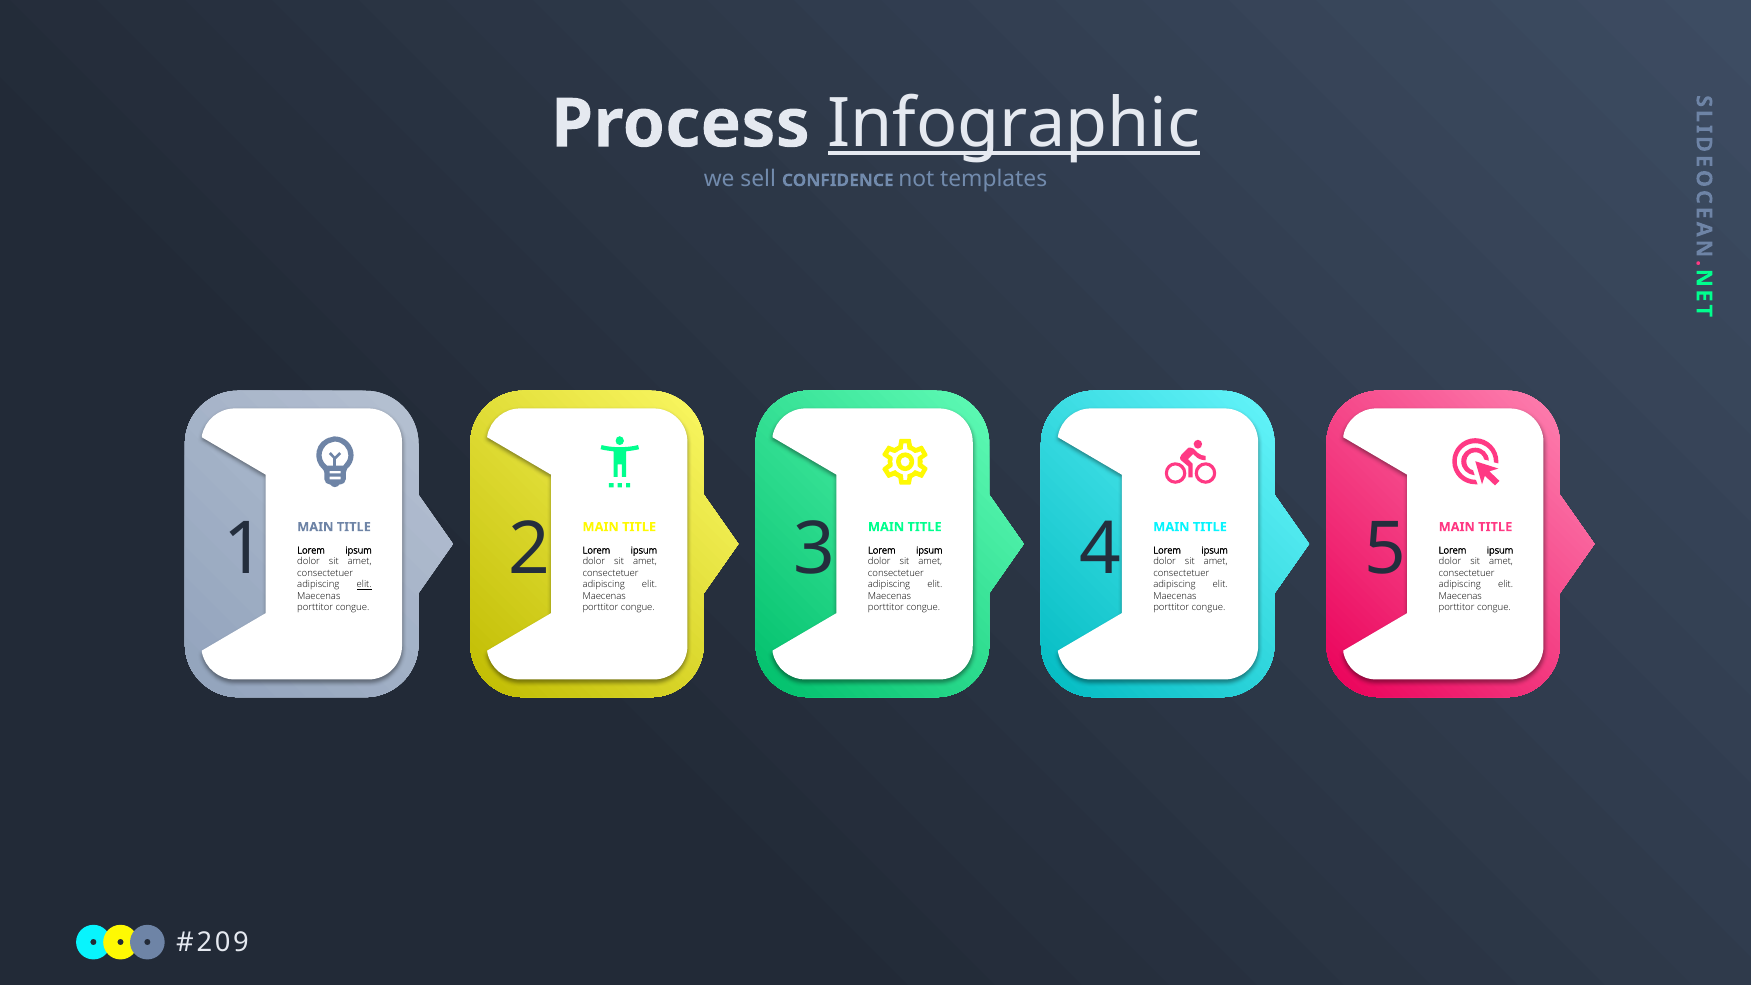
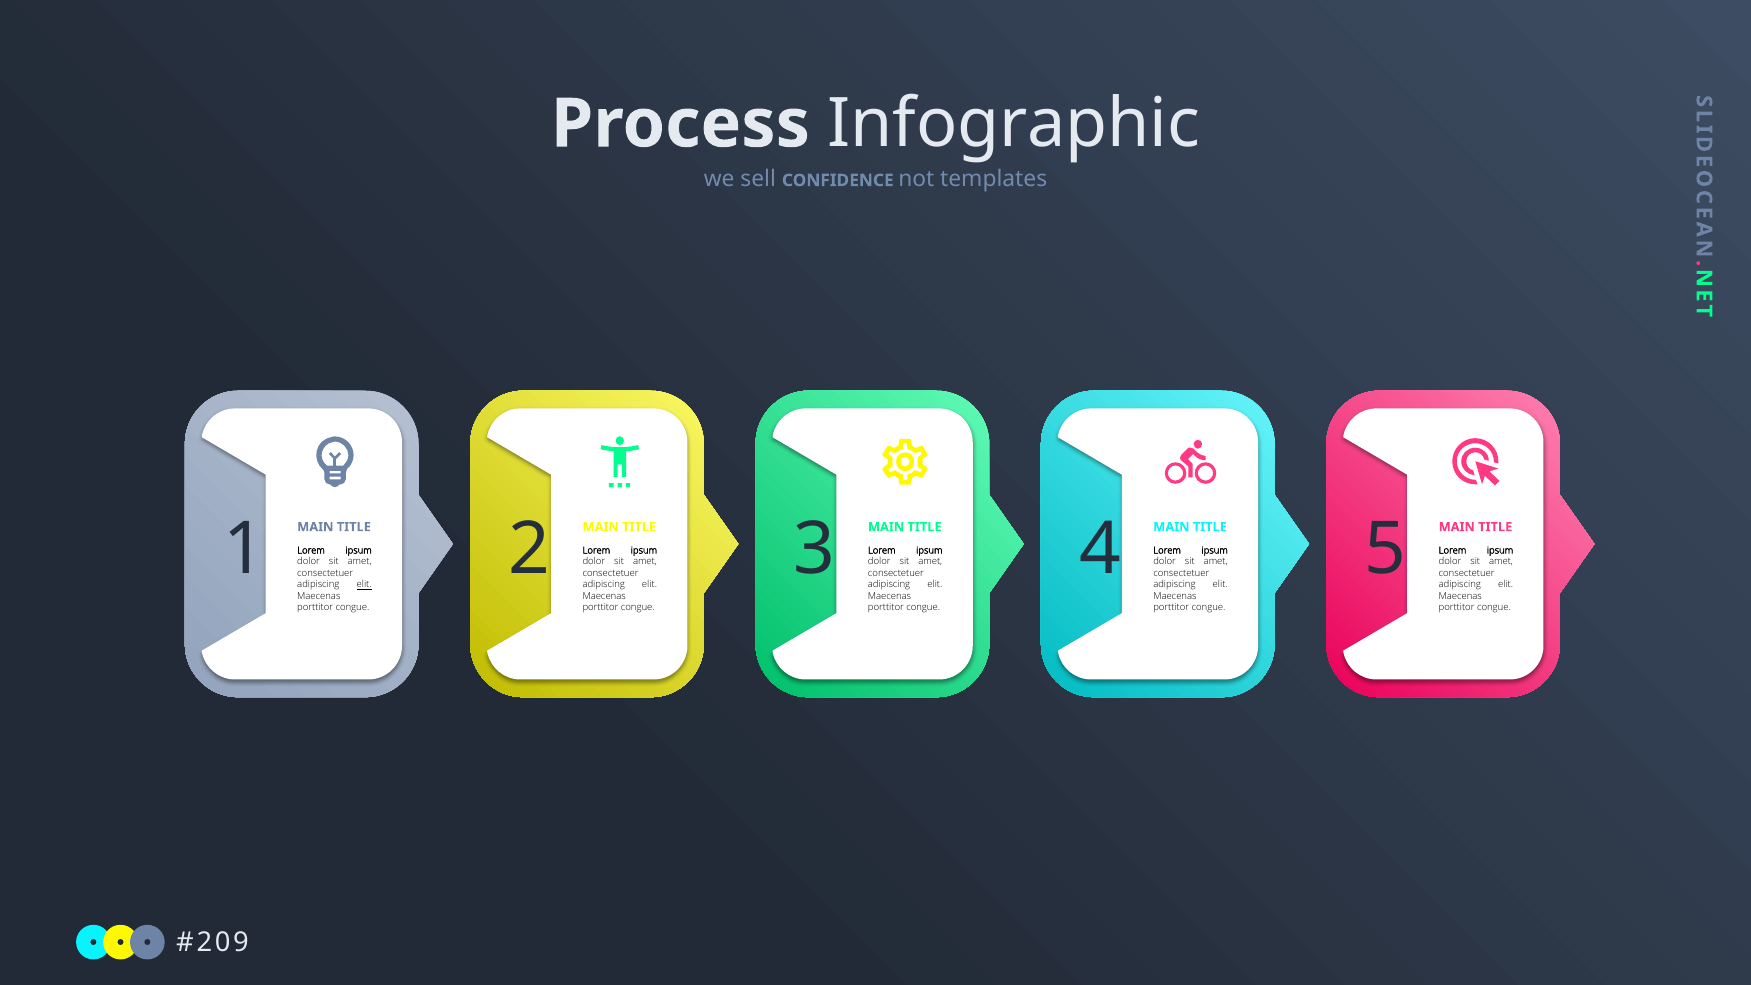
Infographic underline: present -> none (1014, 124)
